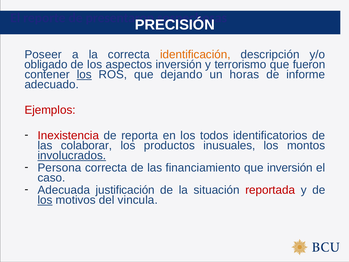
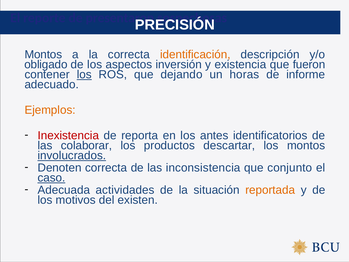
Poseer: Poseer -> Montos (43, 54)
terrorismo: terrorismo -> existencia (240, 64)
Ejemplos colour: red -> orange (50, 110)
todos: todos -> antes (214, 135)
inusuales: inusuales -> descartar (229, 145)
Persona: Persona -> Denoten (60, 168)
financiamiento: financiamiento -> inconsistencia (203, 168)
que inversión: inversión -> conjunto (290, 168)
caso underline: none -> present (51, 178)
justificación: justificación -> actividades (125, 190)
reportada colour: red -> orange (270, 190)
los underline: present -> none (45, 200)
vincula: vincula -> existen (138, 200)
